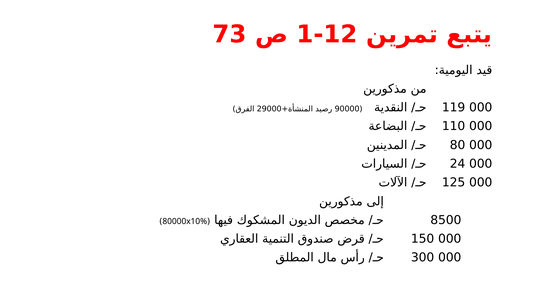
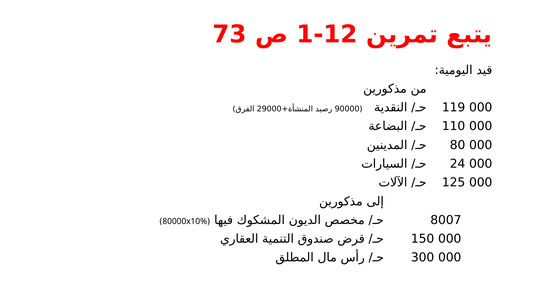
8500: 8500 -> 8007 (446, 220)
